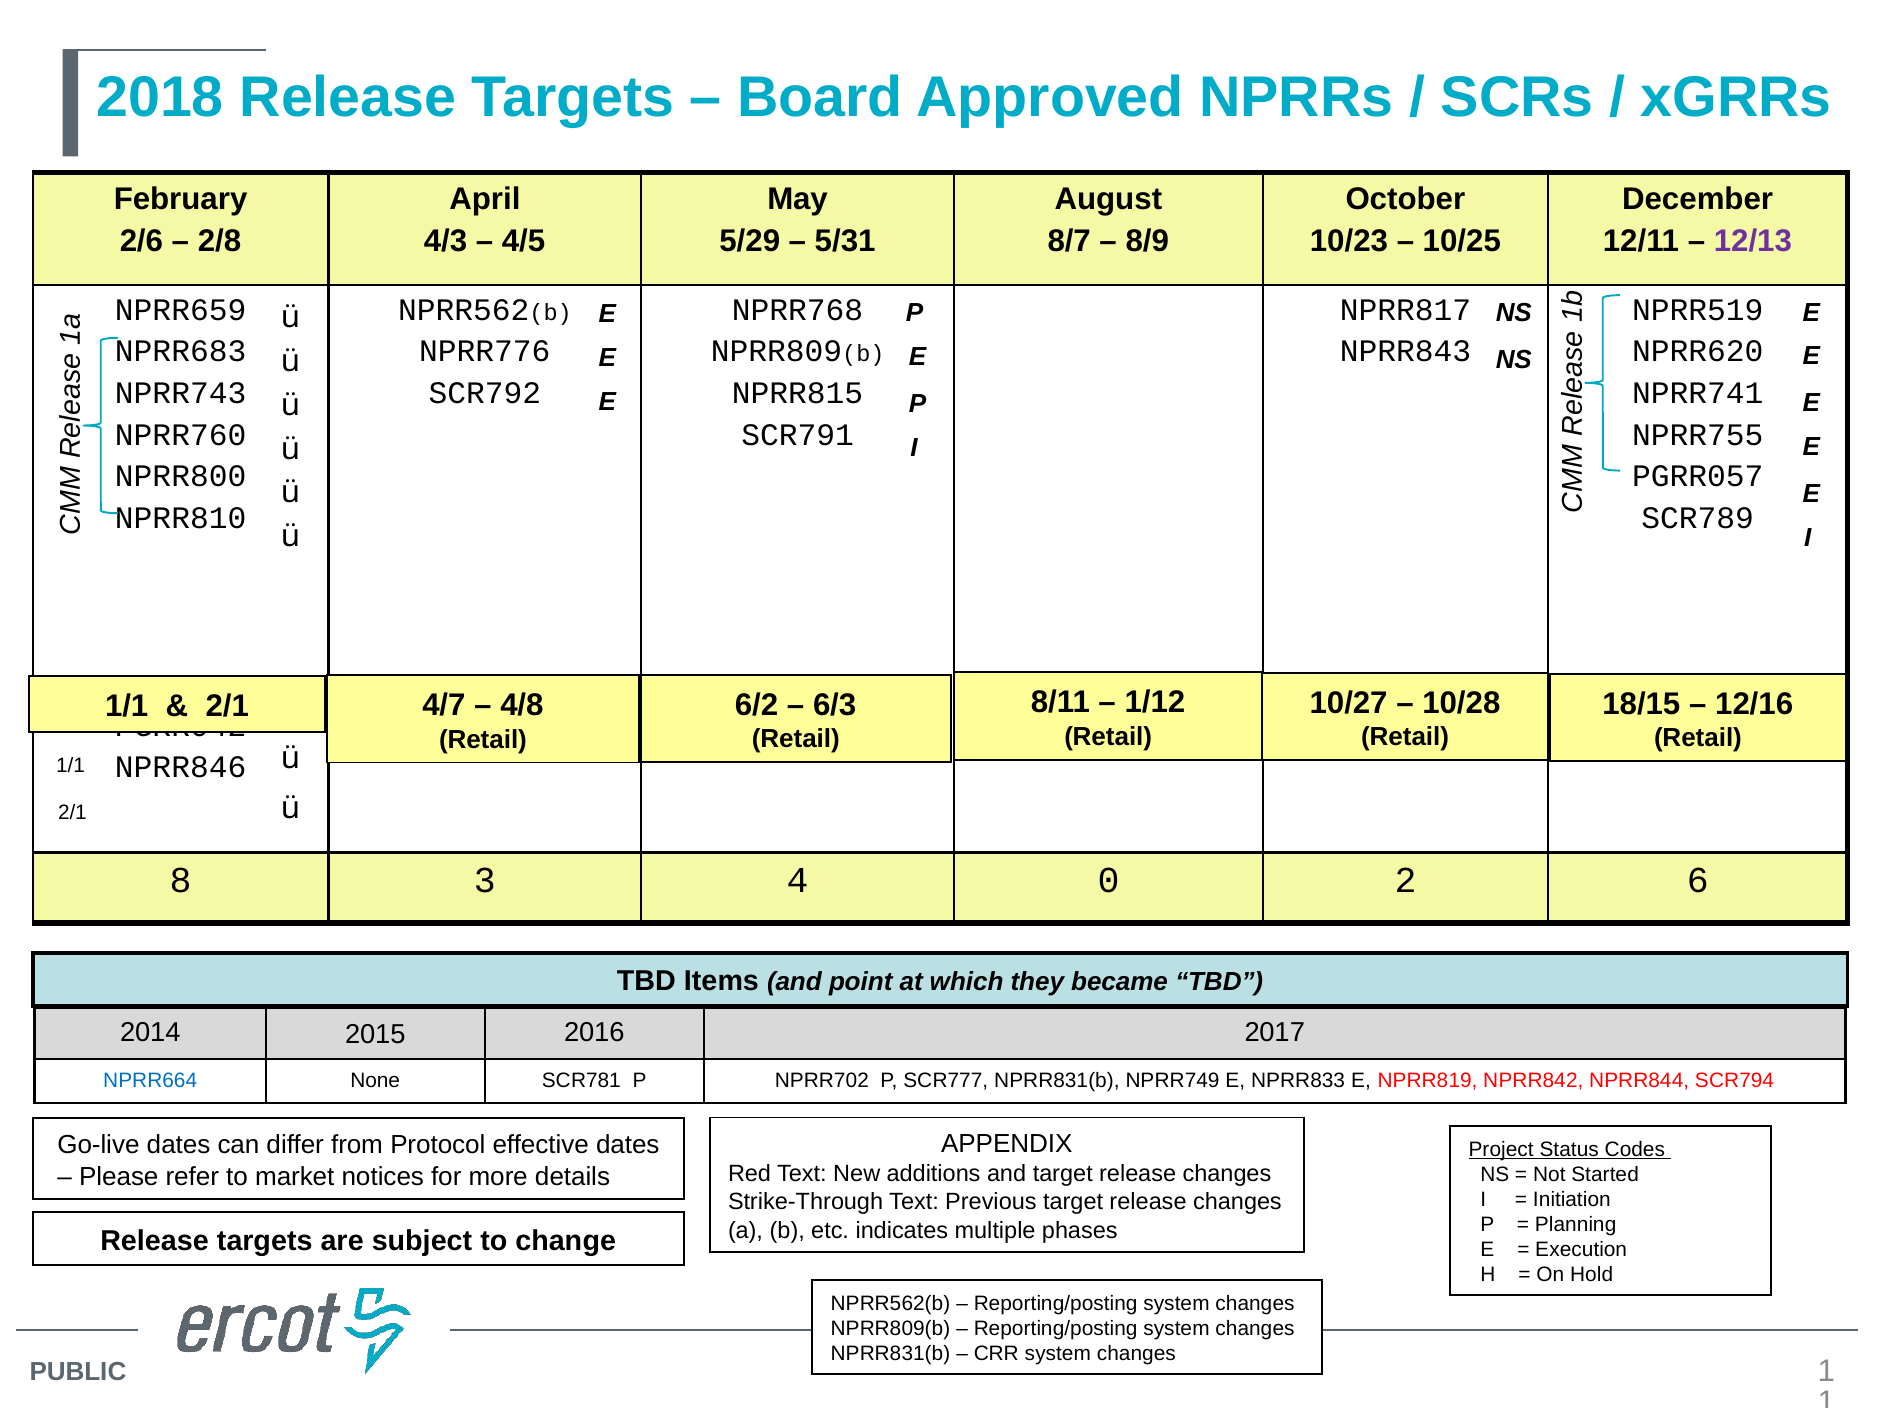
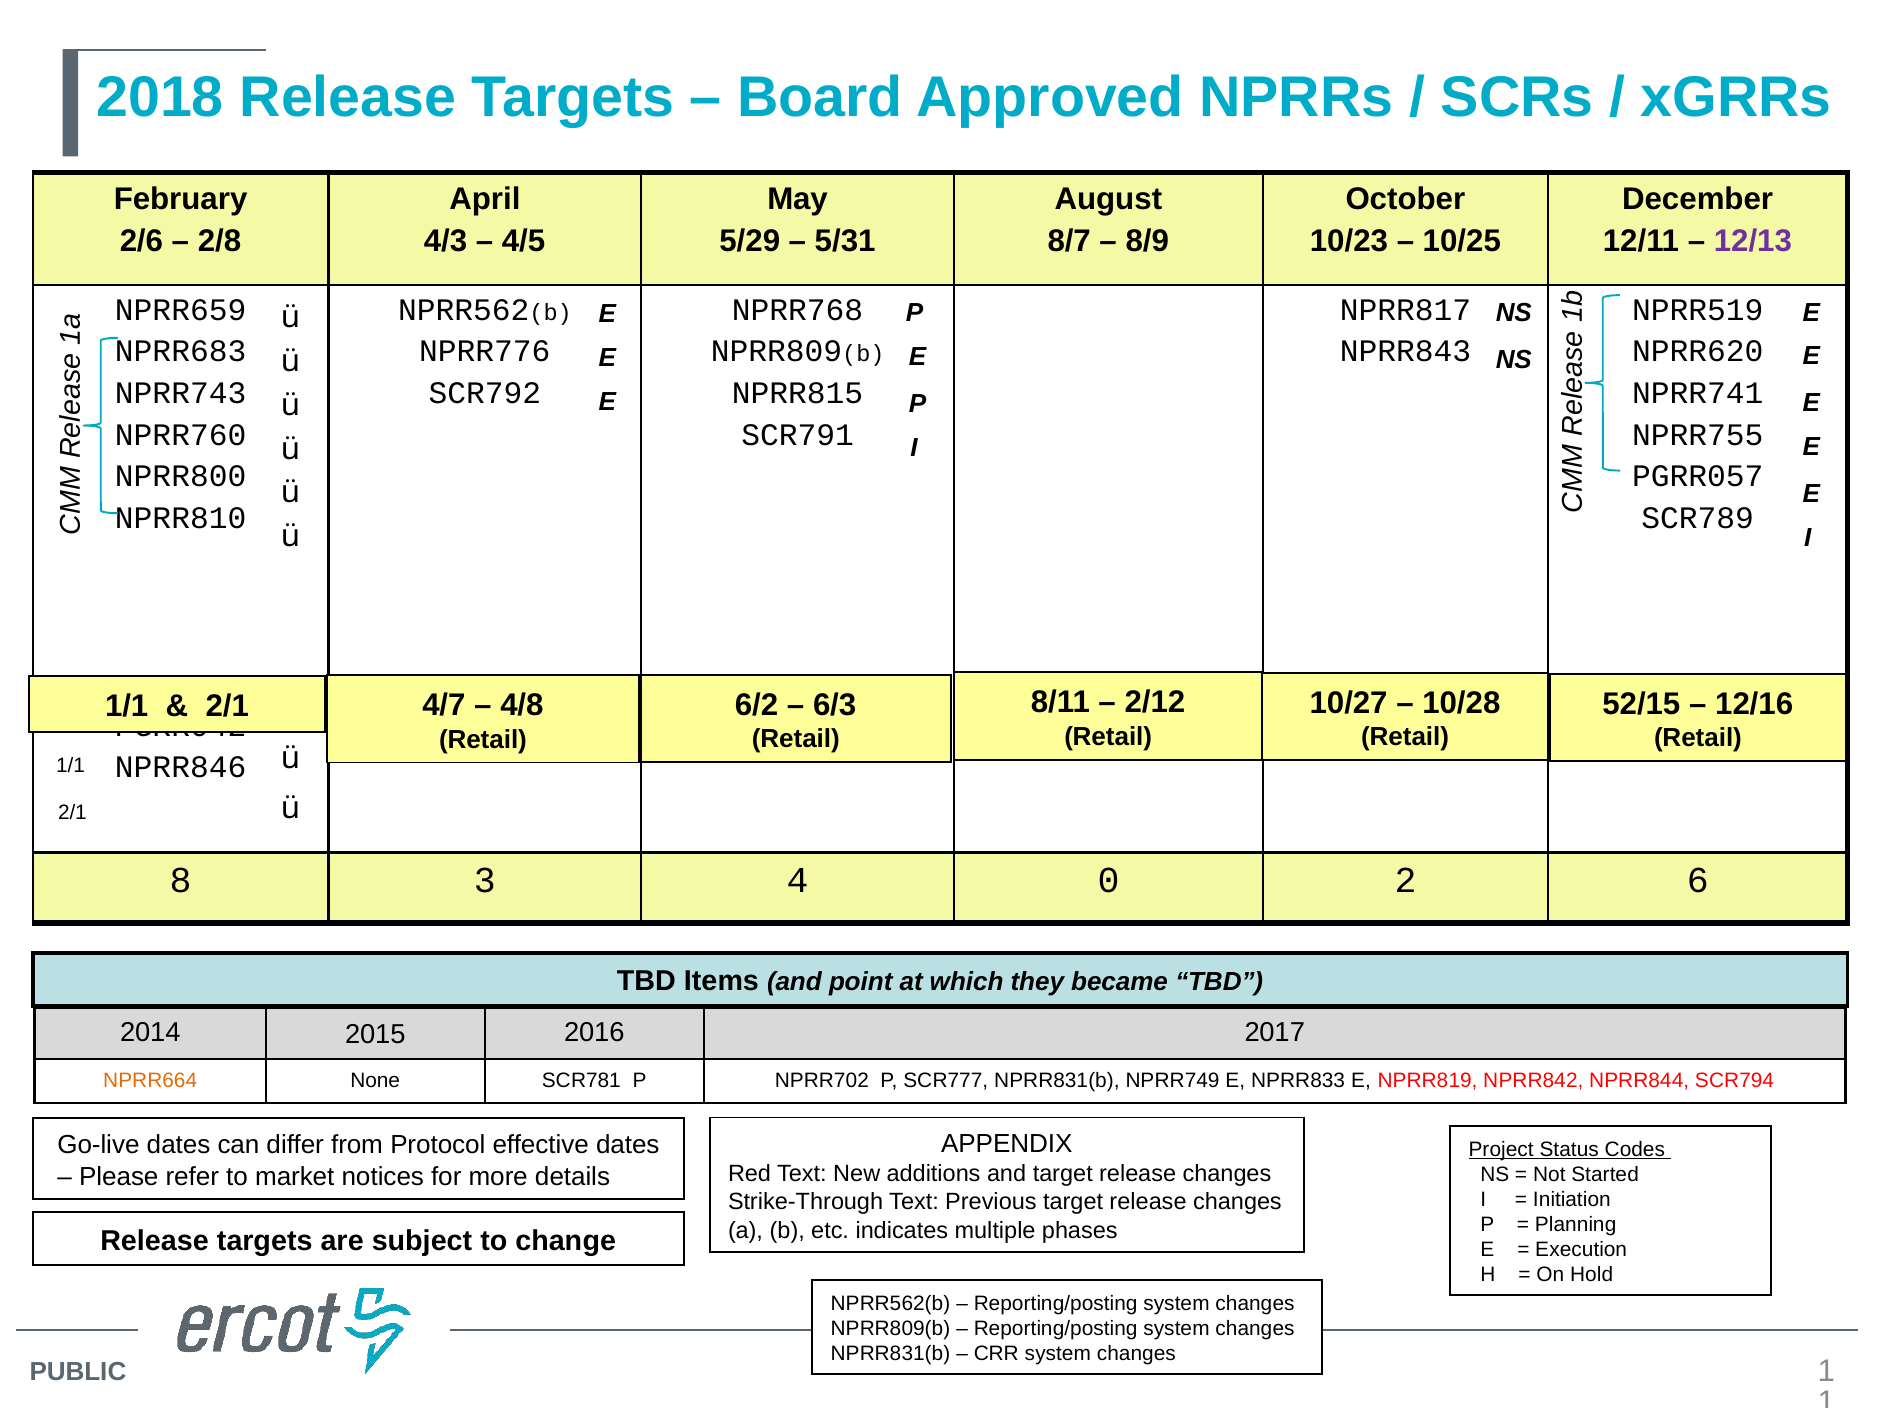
1/12: 1/12 -> 2/12 (1155, 702)
18/15: 18/15 -> 52/15 (1641, 704)
NPRR664 colour: blue -> orange (150, 1081)
